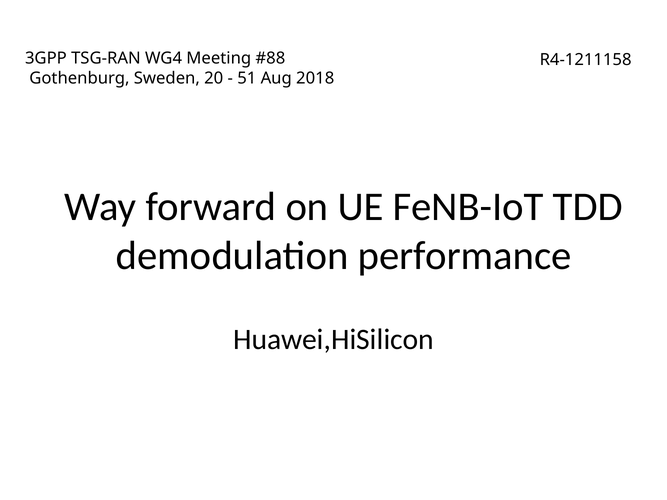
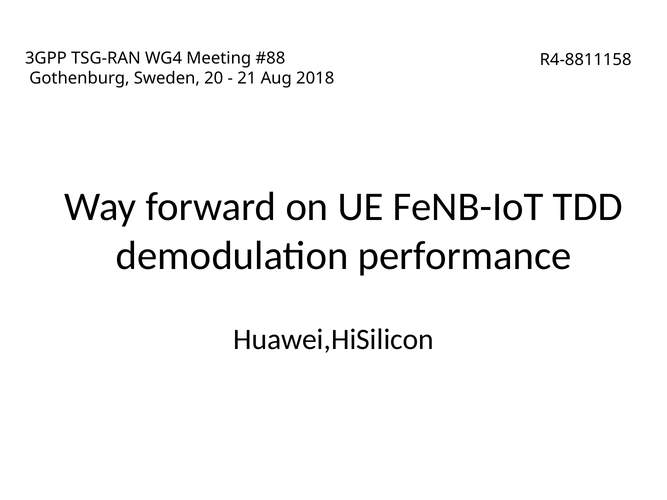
R4-1211158: R4-1211158 -> R4-8811158 (586, 60)
51: 51 -> 21 (247, 79)
